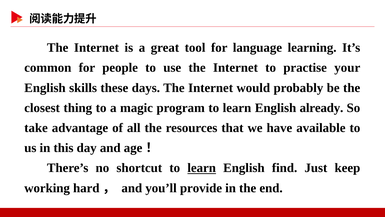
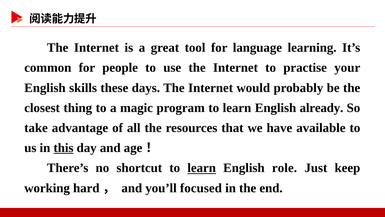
this underline: none -> present (63, 148)
find: find -> role (285, 168)
provide: provide -> focused (201, 188)
